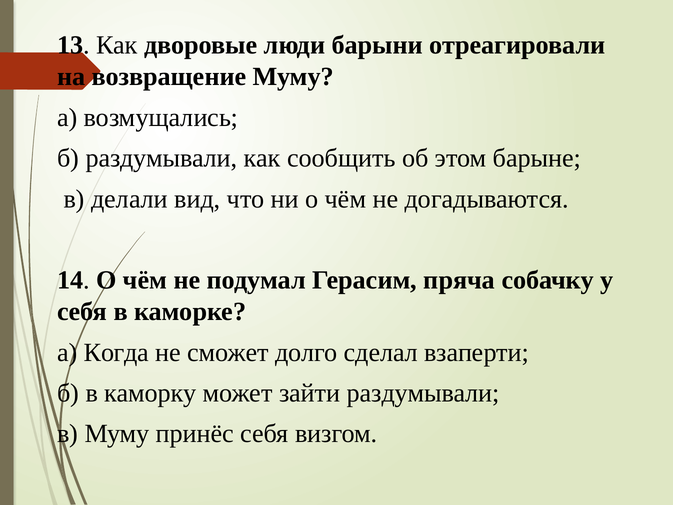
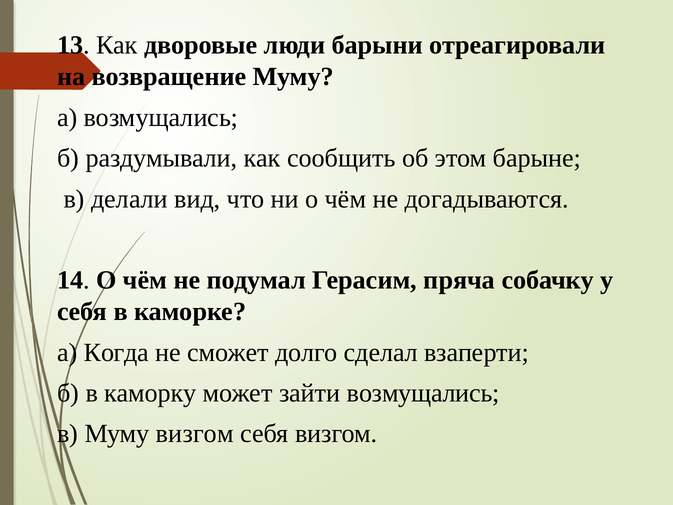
зайти раздумывали: раздумывали -> возмущались (423, 393)
Муму принёс: принёс -> визгом (195, 434)
